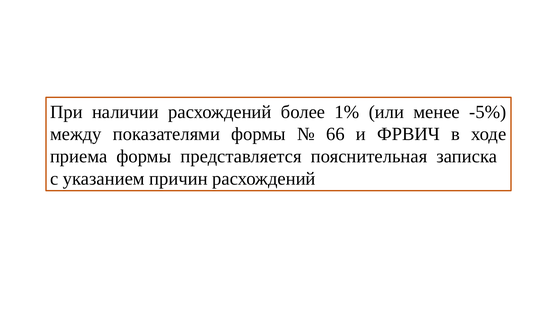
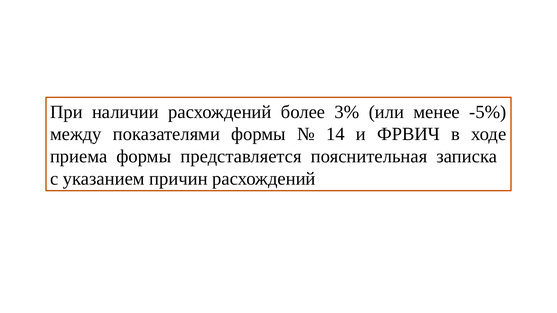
1%: 1% -> 3% (347, 112)
66: 66 -> 14 (335, 134)
